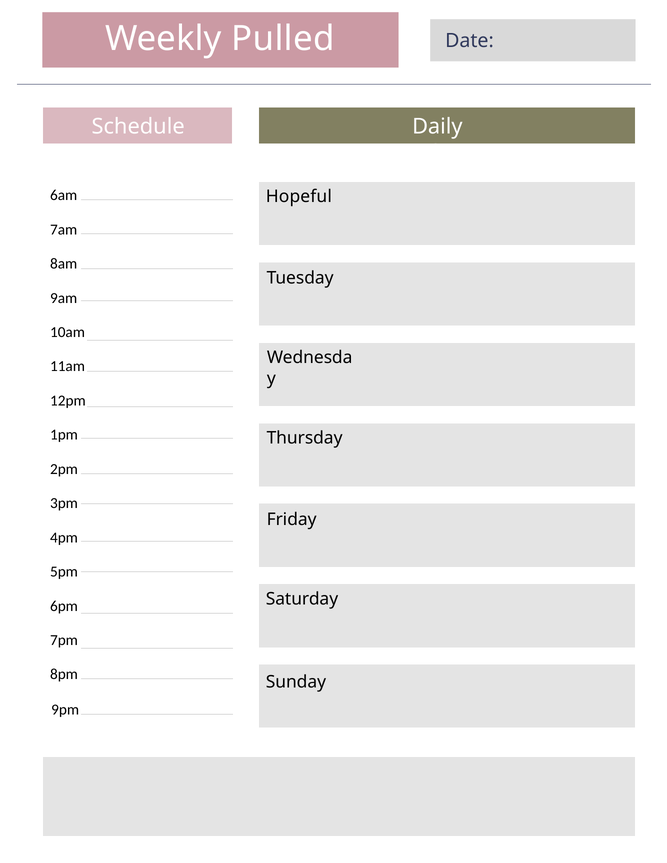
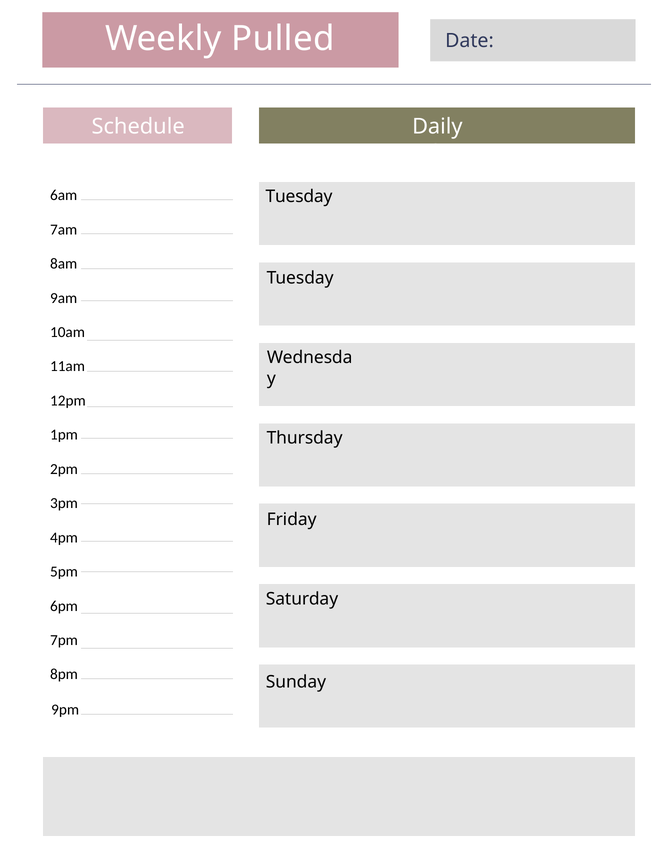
Hopeful: Hopeful -> Tuesday (299, 197)
